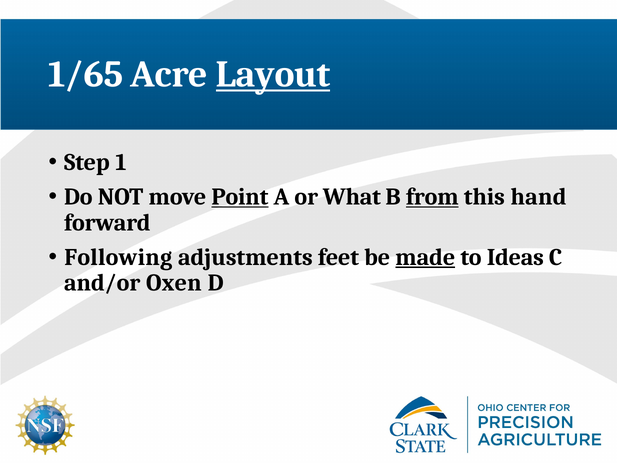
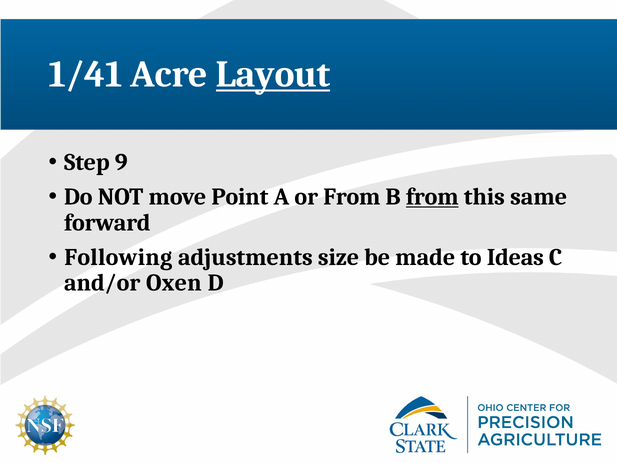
1/65: 1/65 -> 1/41 (85, 74)
1: 1 -> 9 (121, 162)
Point underline: present -> none (240, 197)
or What: What -> From (352, 197)
hand: hand -> same (539, 197)
feet: feet -> size (339, 257)
made underline: present -> none (425, 257)
